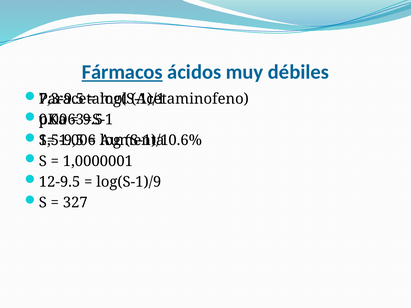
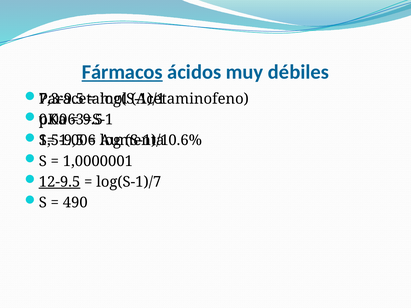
12-9.5 underline: none -> present (60, 182)
log(S-1)/9: log(S-1)/9 -> log(S-1)/7 (129, 182)
327: 327 -> 490 (75, 203)
